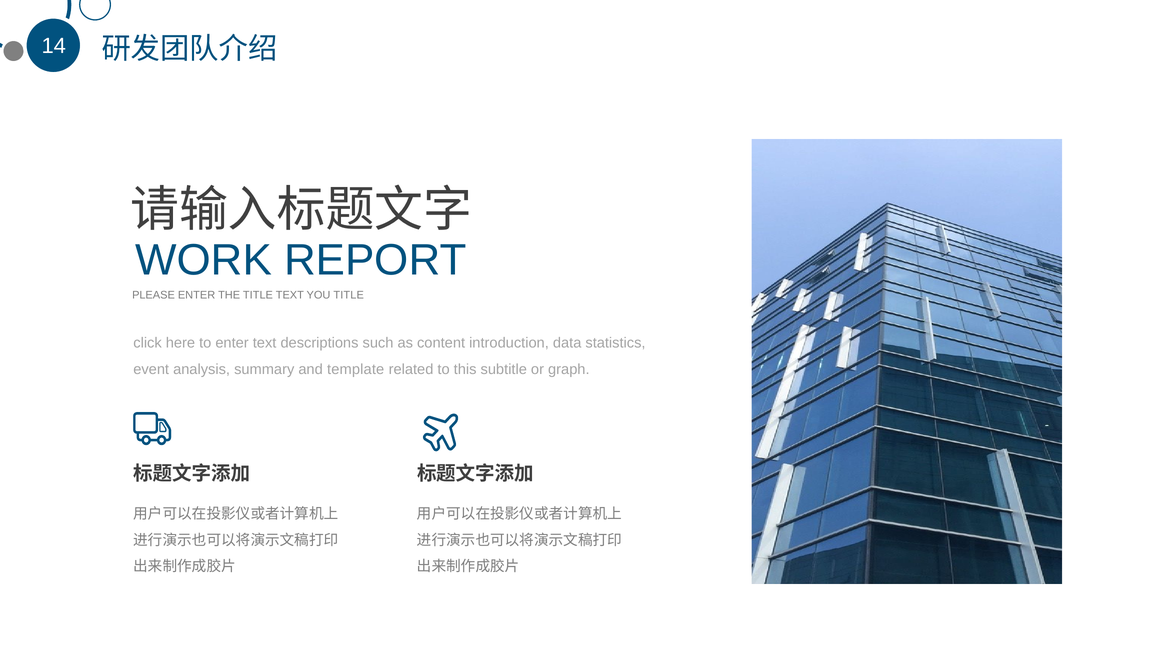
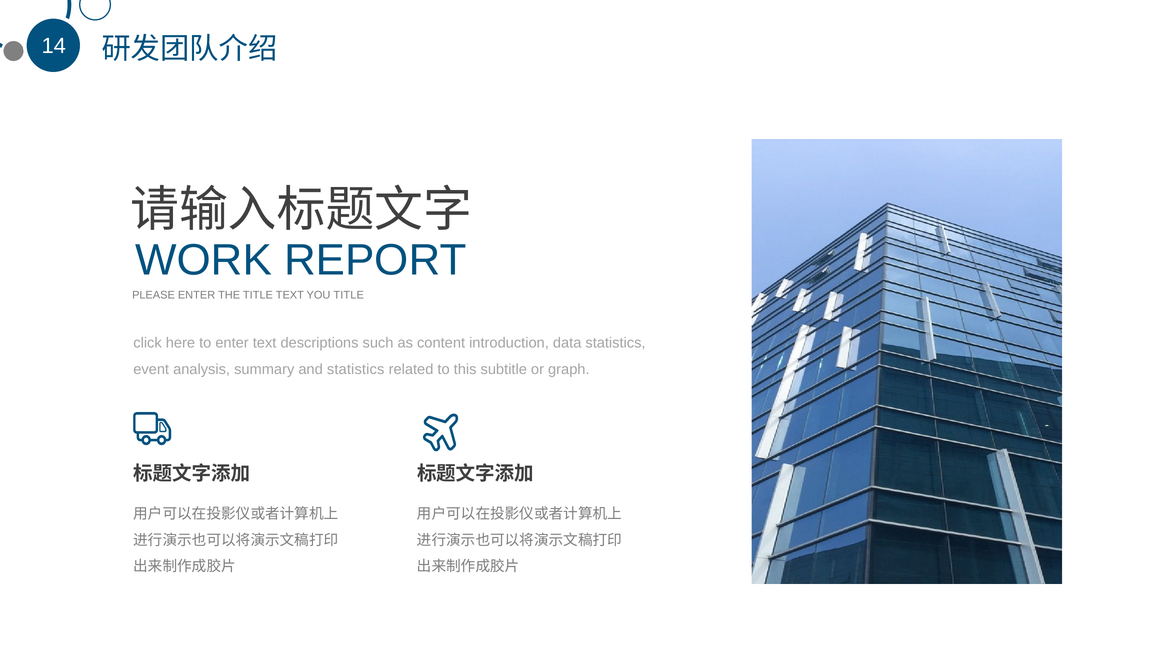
and template: template -> statistics (356, 369)
